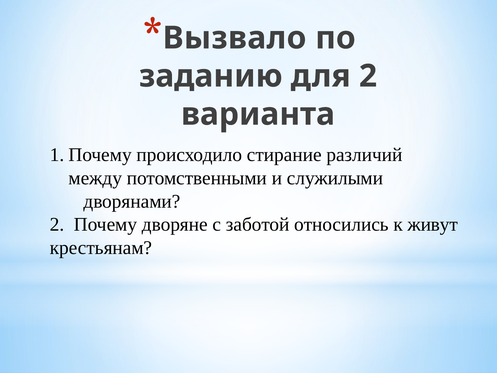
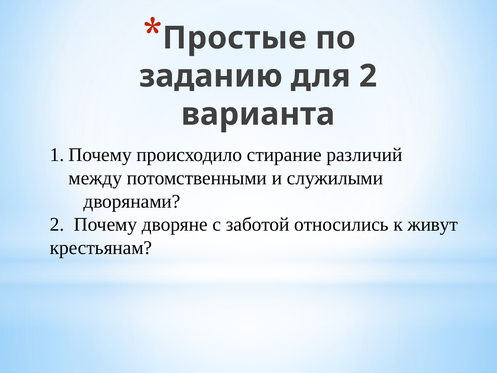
Вызвало: Вызвало -> Простые (234, 38)
